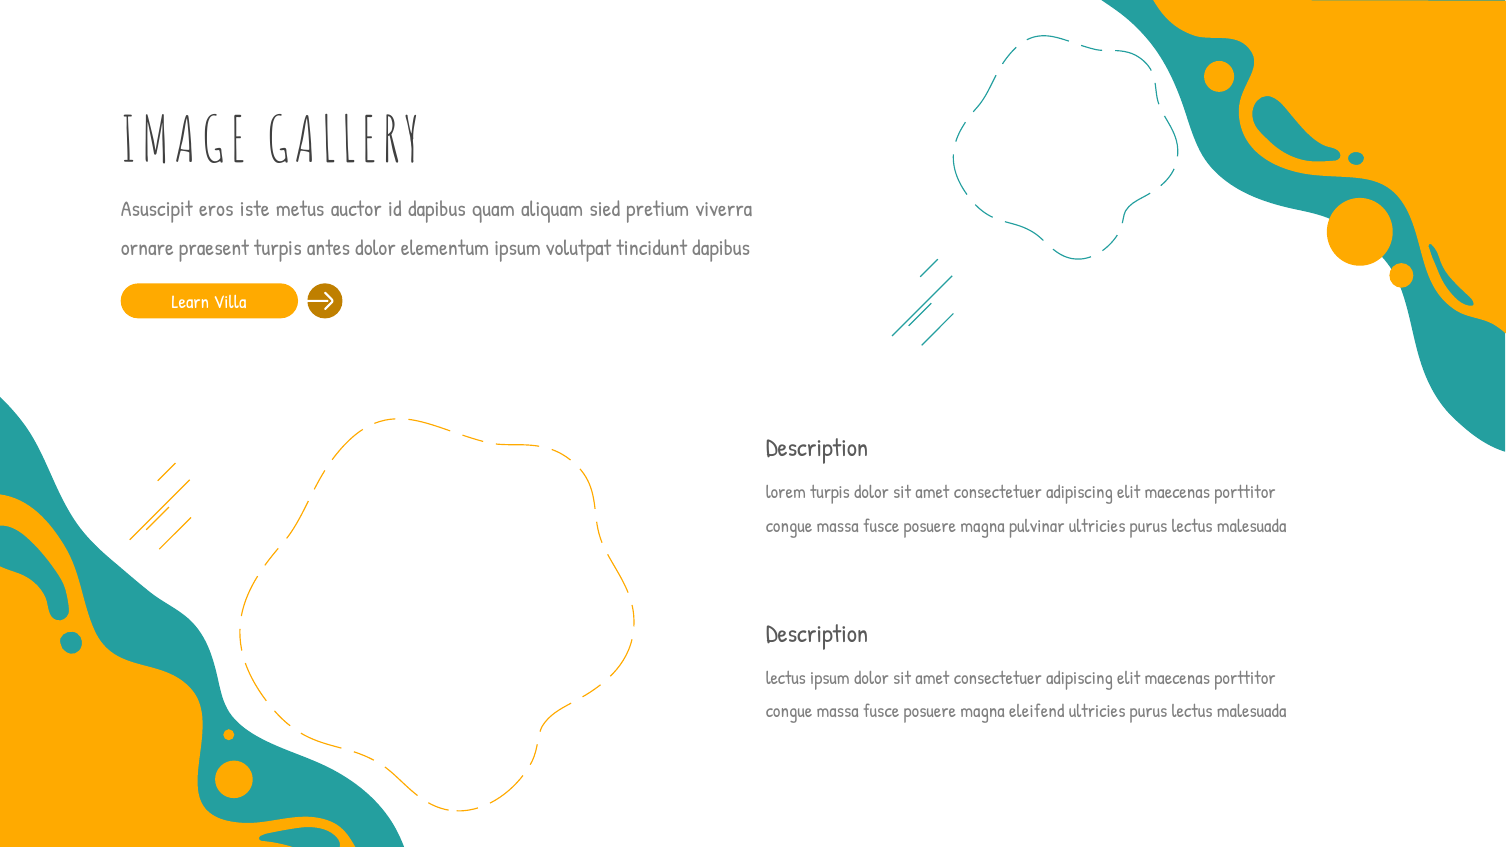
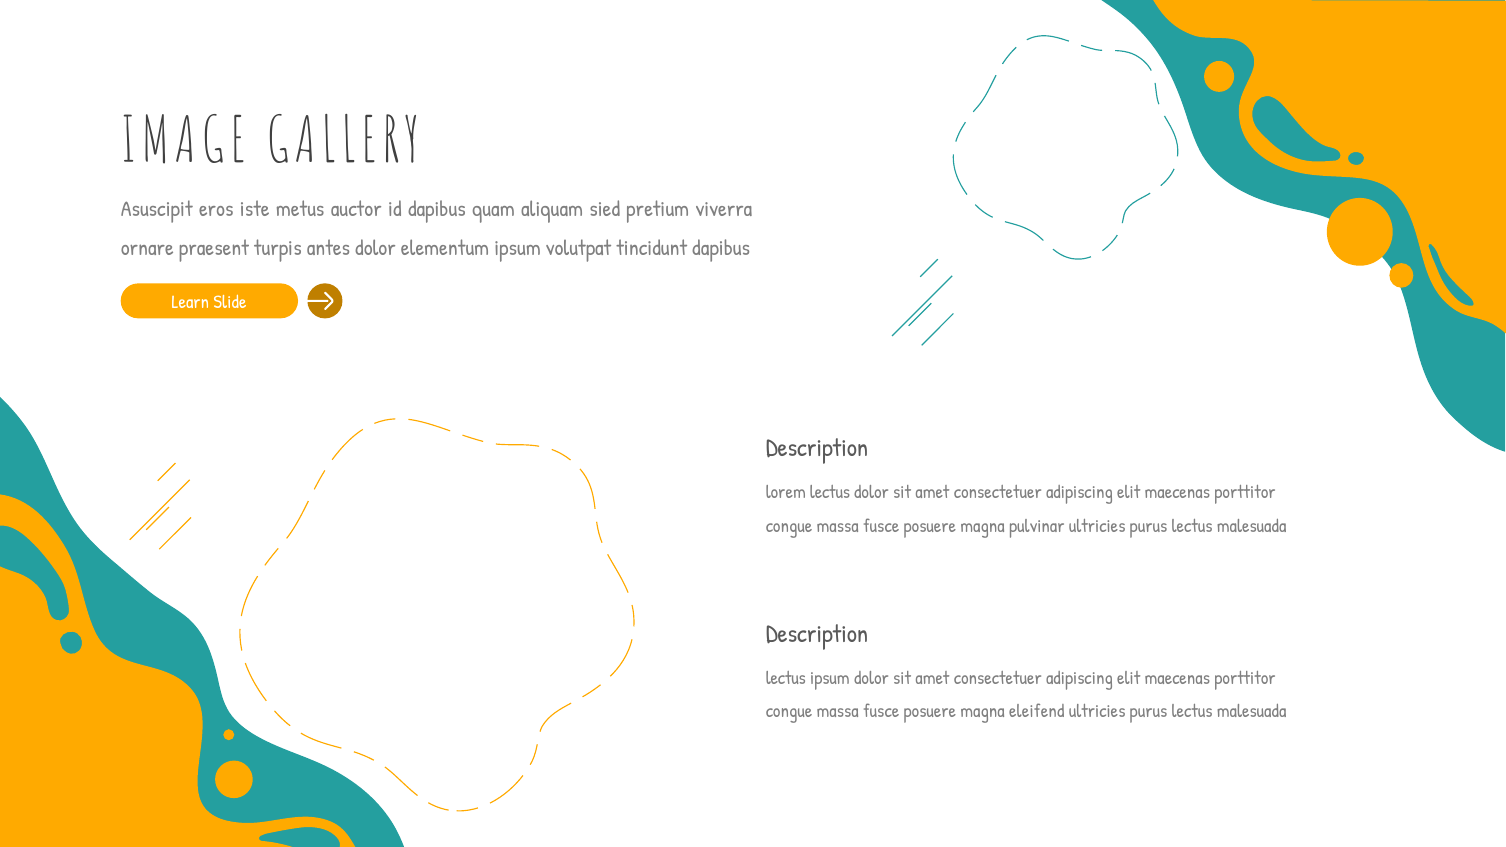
Villa: Villa -> Slide (230, 302)
lorem turpis: turpis -> lectus (830, 493)
